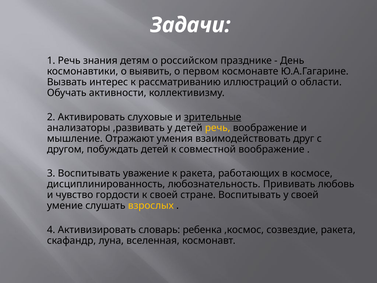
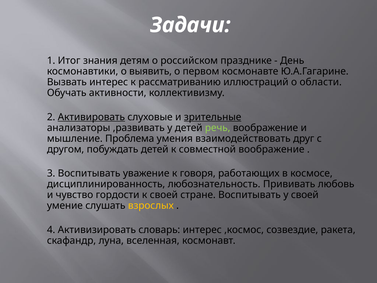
1 Речь: Речь -> Итог (69, 60)
Активировать underline: none -> present (91, 117)
речь colour: yellow -> light green (218, 128)
Отражают: Отражают -> Проблема (130, 138)
к ракета: ракета -> говоря (198, 173)
словарь ребенка: ребенка -> интерес (202, 230)
